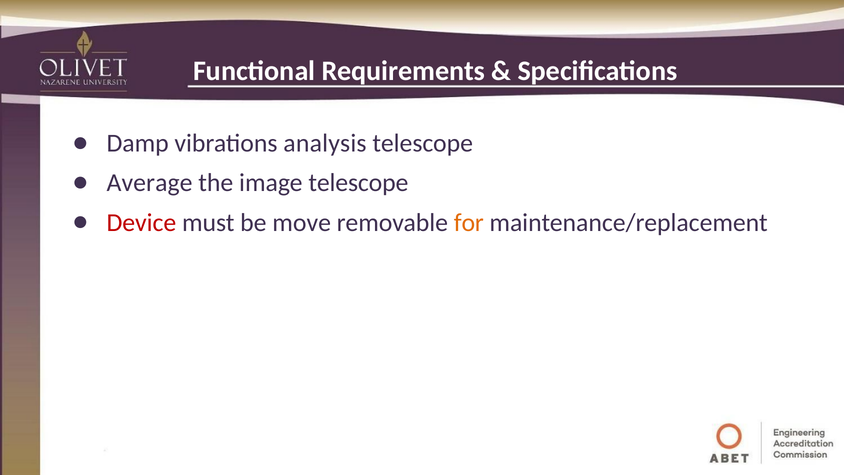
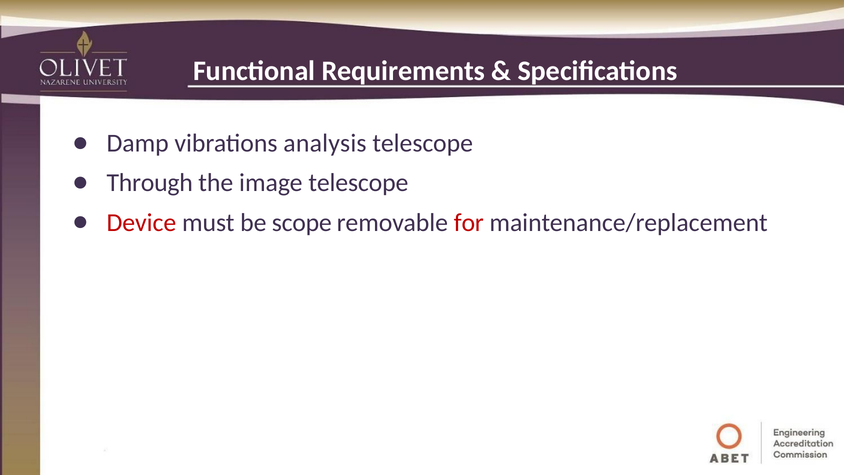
Average: Average -> Through (150, 183)
move: move -> scope (302, 222)
for colour: orange -> red (469, 222)
